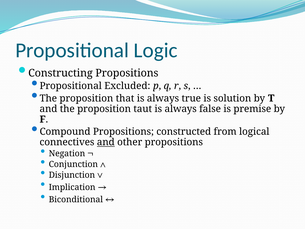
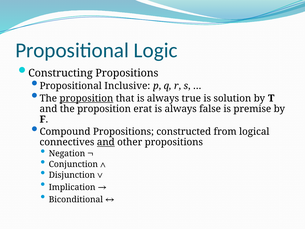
Excluded: Excluded -> Inclusive (127, 86)
proposition underline: none -> present (86, 98)
taut: taut -> erat (143, 109)
